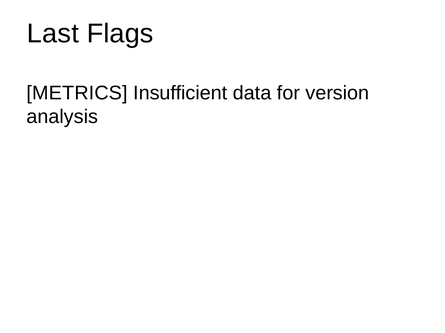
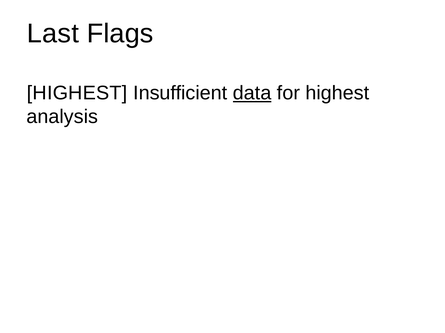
METRICS: METRICS -> HIGHEST (77, 93)
data underline: none -> present (252, 93)
for version: version -> highest (337, 93)
